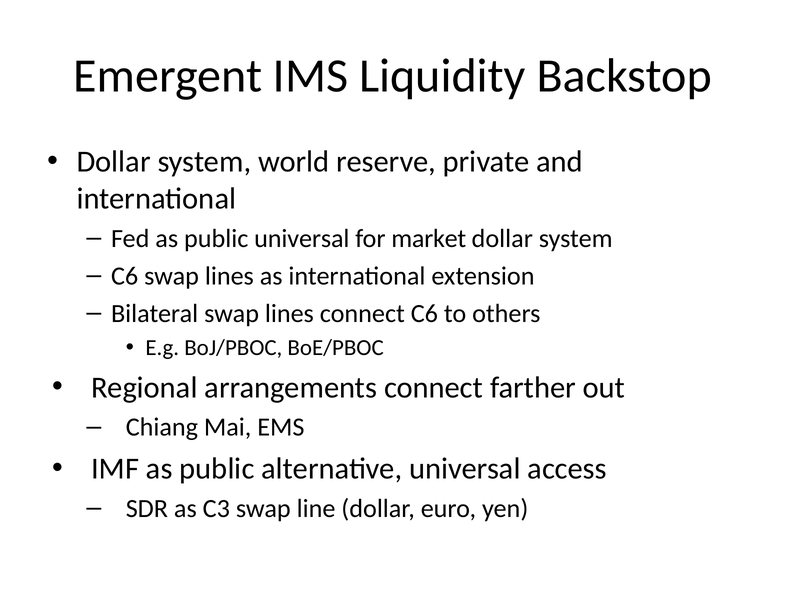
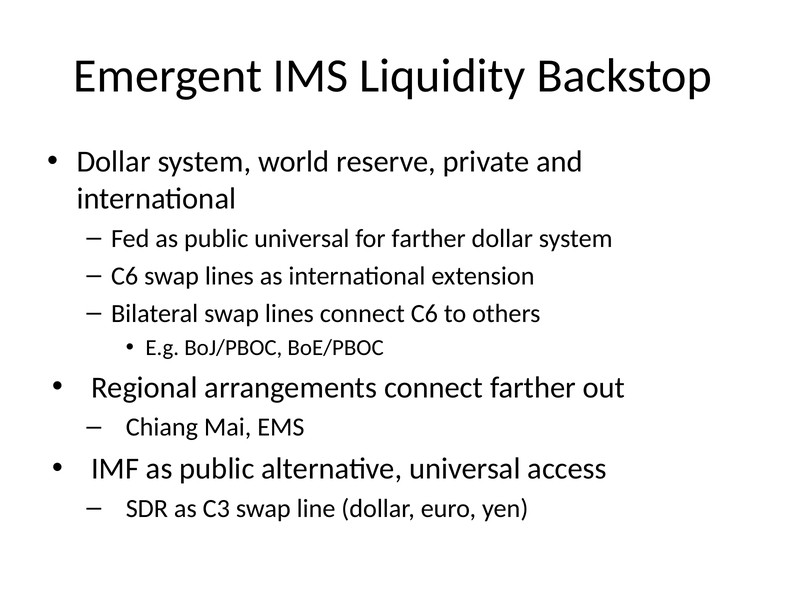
for market: market -> farther (429, 239)
